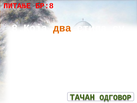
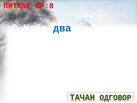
два colour: orange -> blue (62, 28)
